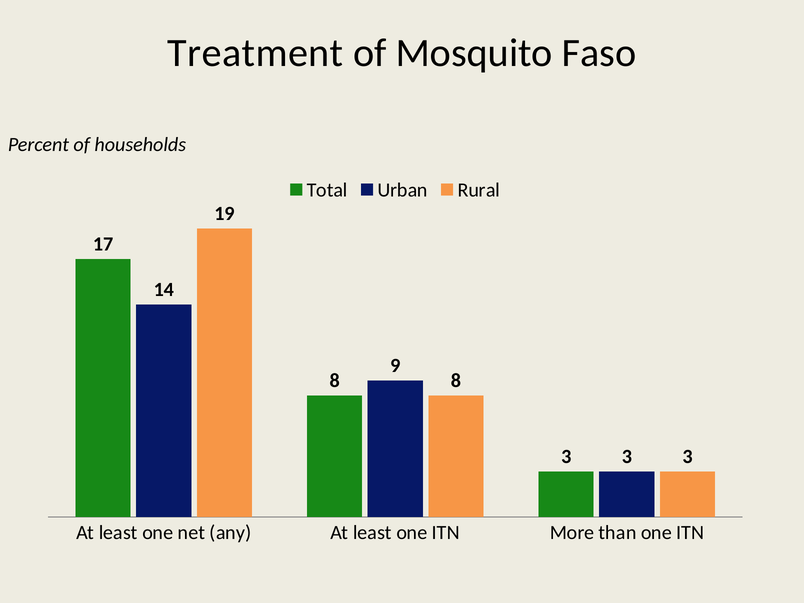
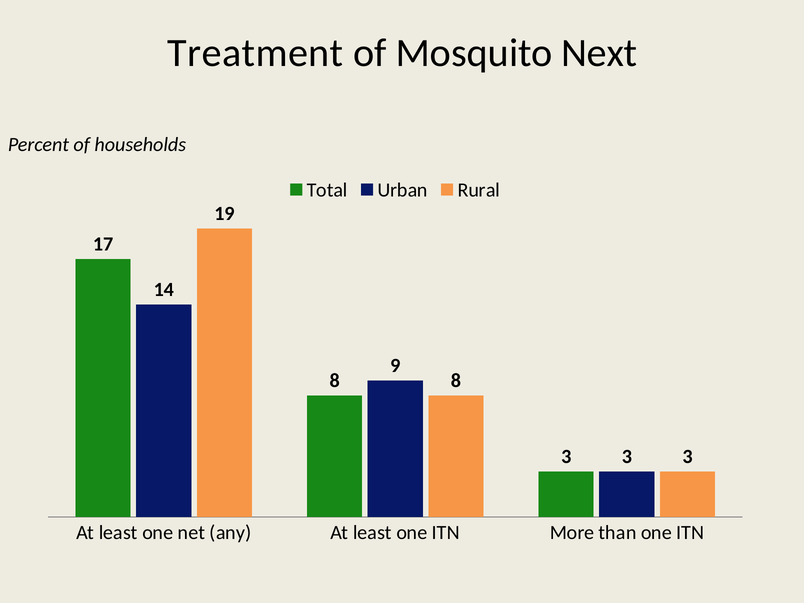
Faso: Faso -> Next (599, 53)
